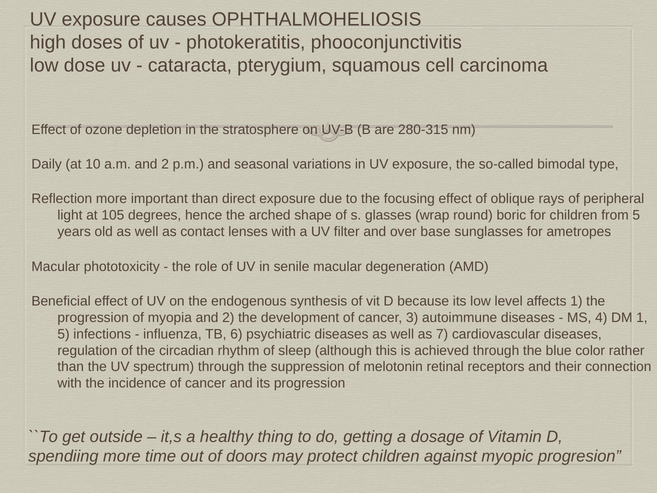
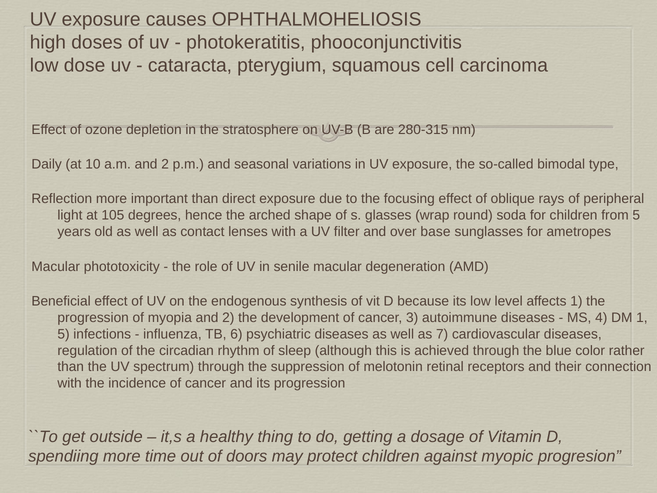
boric: boric -> soda (511, 215)
